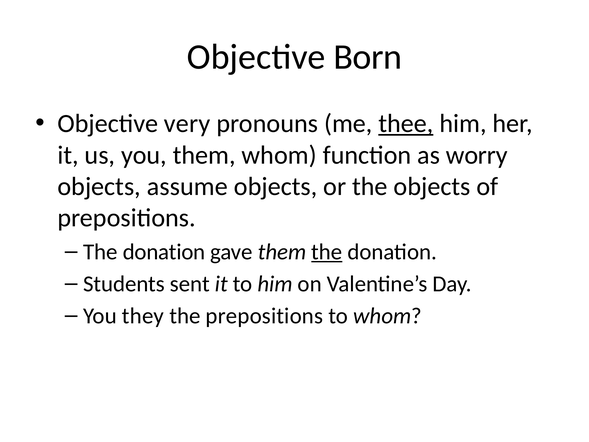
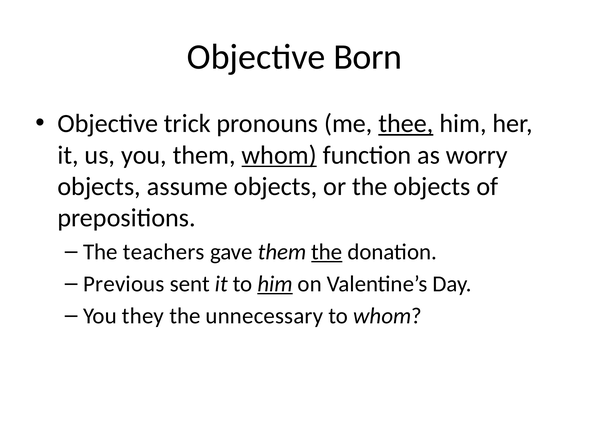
very: very -> trick (187, 124)
whom underline: none -> present (279, 155)
donation: donation -> teachers (164, 252)
Students: Students -> Previous (124, 284)
him underline: none -> present (275, 284)
the prepositions: prepositions -> unnecessary (264, 316)
